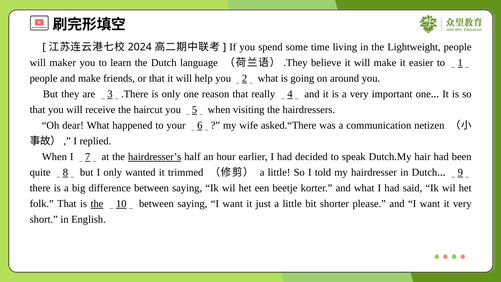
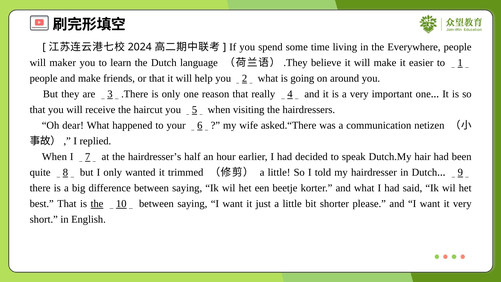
Lightweight: Lightweight -> Everywhere (414, 47)
hairdresser’s underline: present -> none (155, 157)
folk: folk -> best (42, 204)
